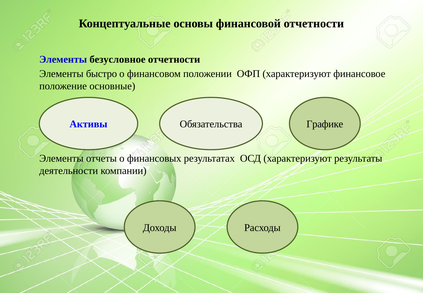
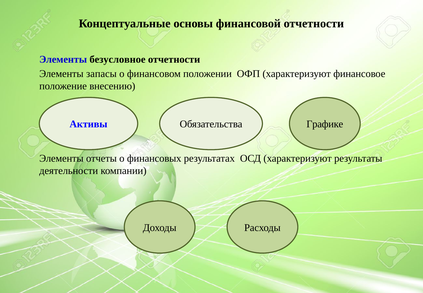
быстро: быстро -> запасы (101, 74)
основные: основные -> внесению (112, 86)
